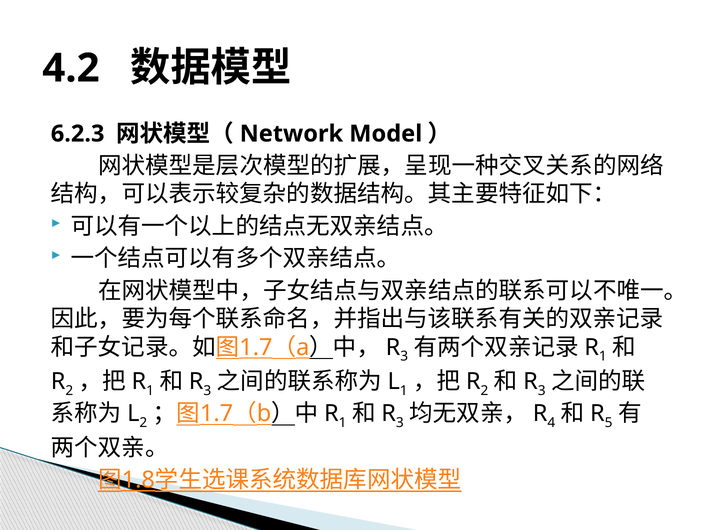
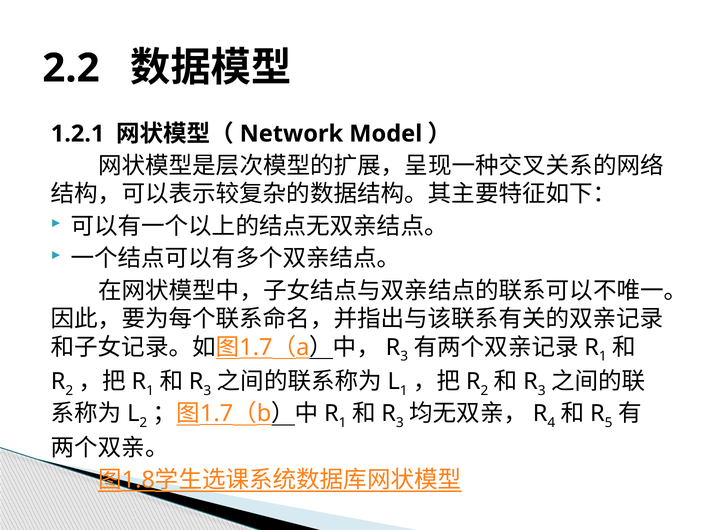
4.2: 4.2 -> 2.2 (71, 68)
6.2.3: 6.2.3 -> 1.2.1 (78, 134)
